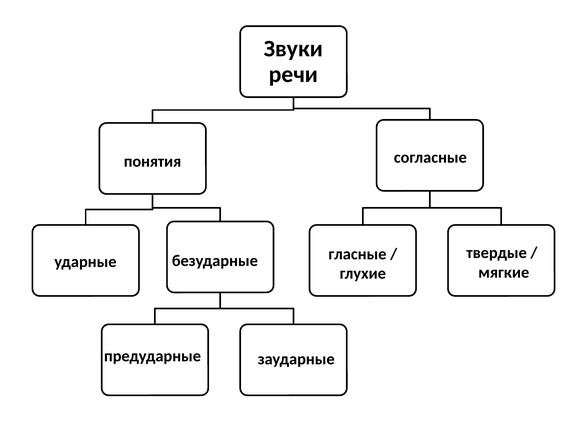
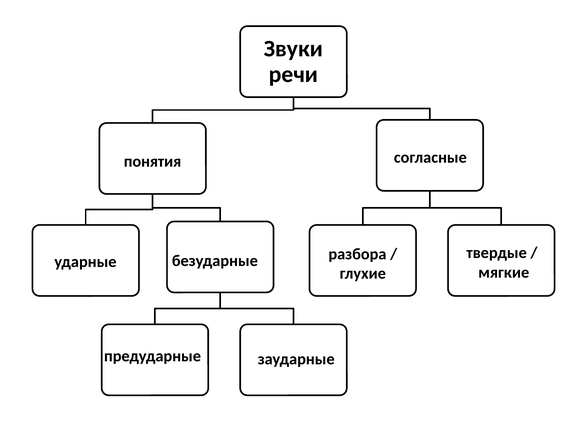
гласные: гласные -> разбора (357, 254)
